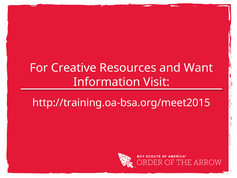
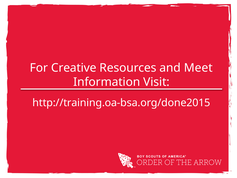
Want: Want -> Meet (198, 68)
http://training.oa-bsa.org/meet2015: http://training.oa-bsa.org/meet2015 -> http://training.oa-bsa.org/done2015 (121, 103)
